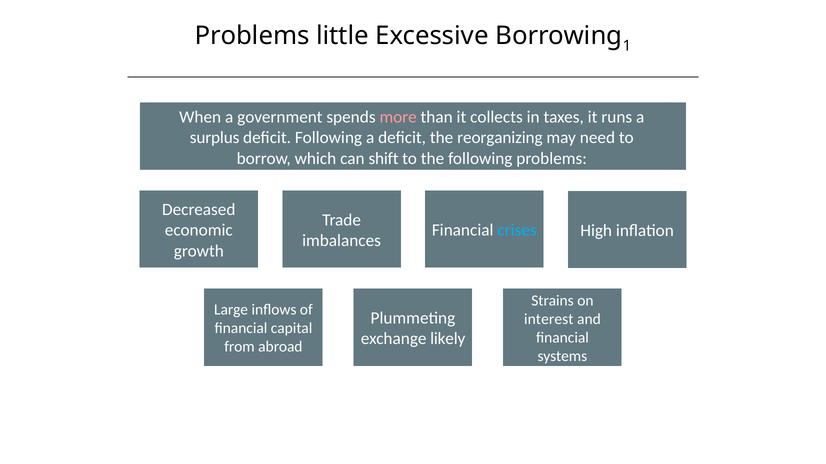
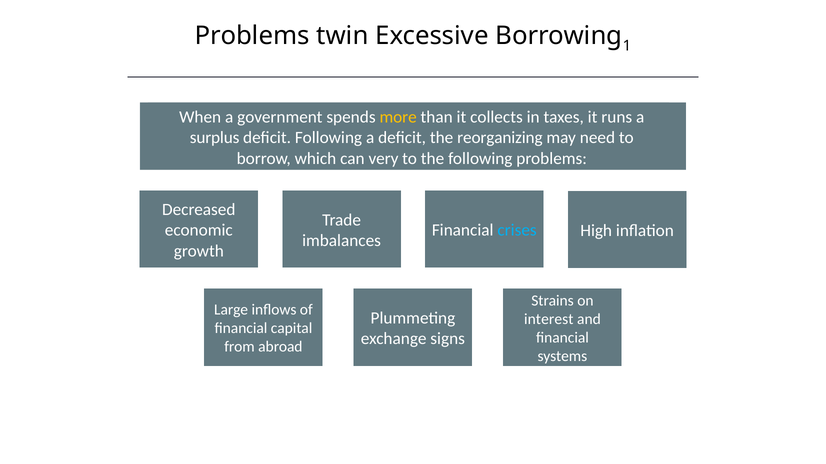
little: little -> twin (342, 36)
more colour: pink -> yellow (398, 117)
shift: shift -> very (383, 159)
likely: likely -> signs (448, 339)
